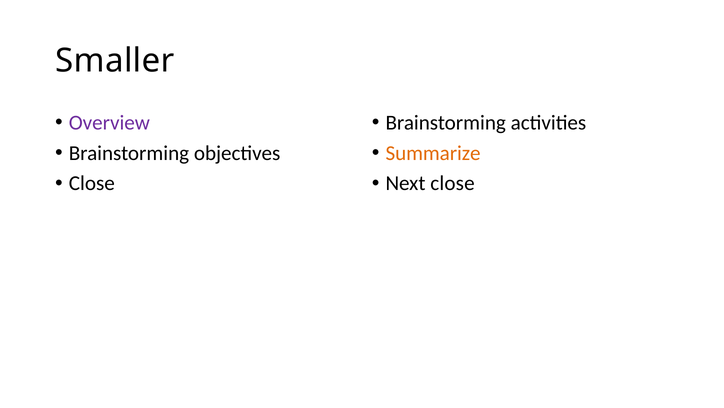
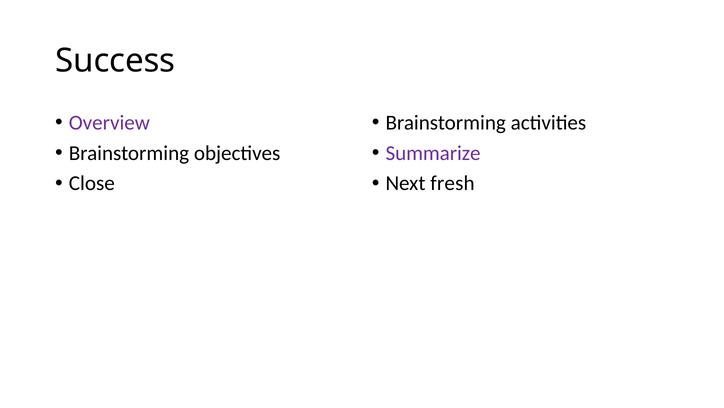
Smaller: Smaller -> Success (115, 61)
Summarize colour: orange -> purple (433, 153)
Next close: close -> fresh (452, 183)
